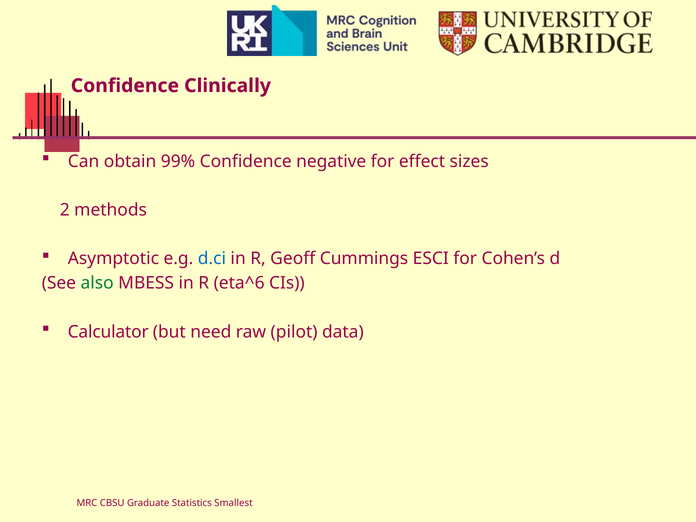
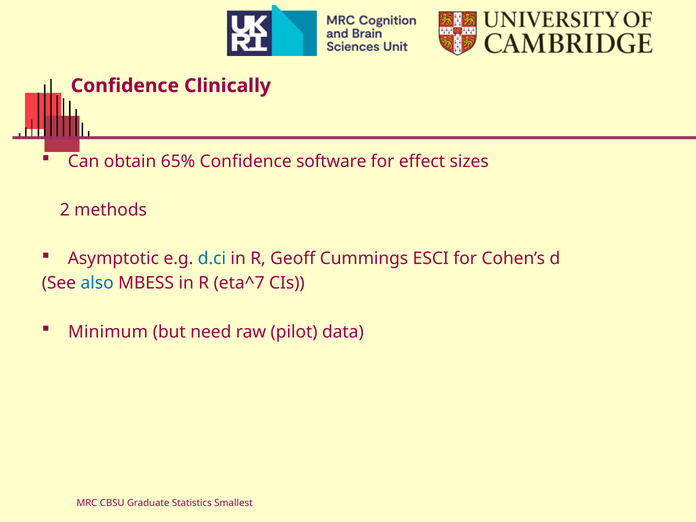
99%: 99% -> 65% (178, 161)
negative: negative -> software (331, 161)
also colour: green -> blue (97, 283)
eta^6: eta^6 -> eta^7 (239, 283)
Calculator: Calculator -> Minimum (108, 332)
